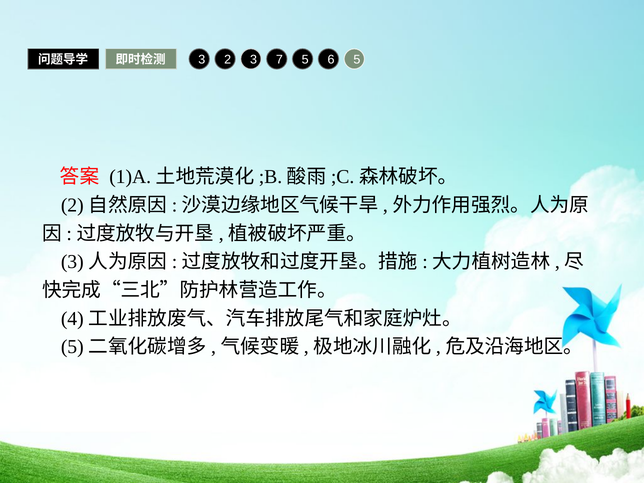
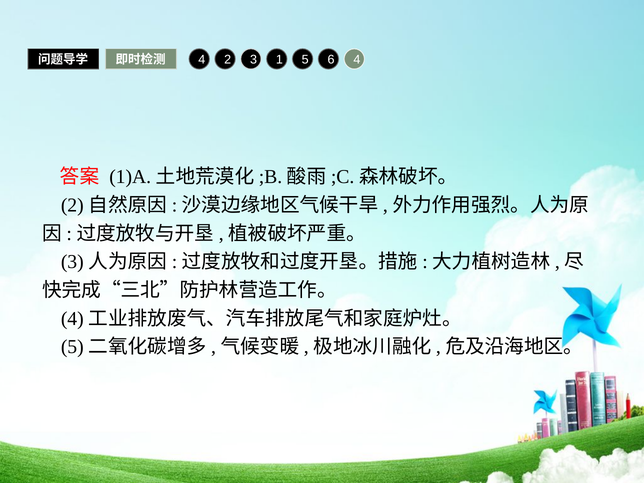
3: 3 -> 4 (202, 60)
7: 7 -> 1 (279, 60)
6 5: 5 -> 4 (357, 60)
